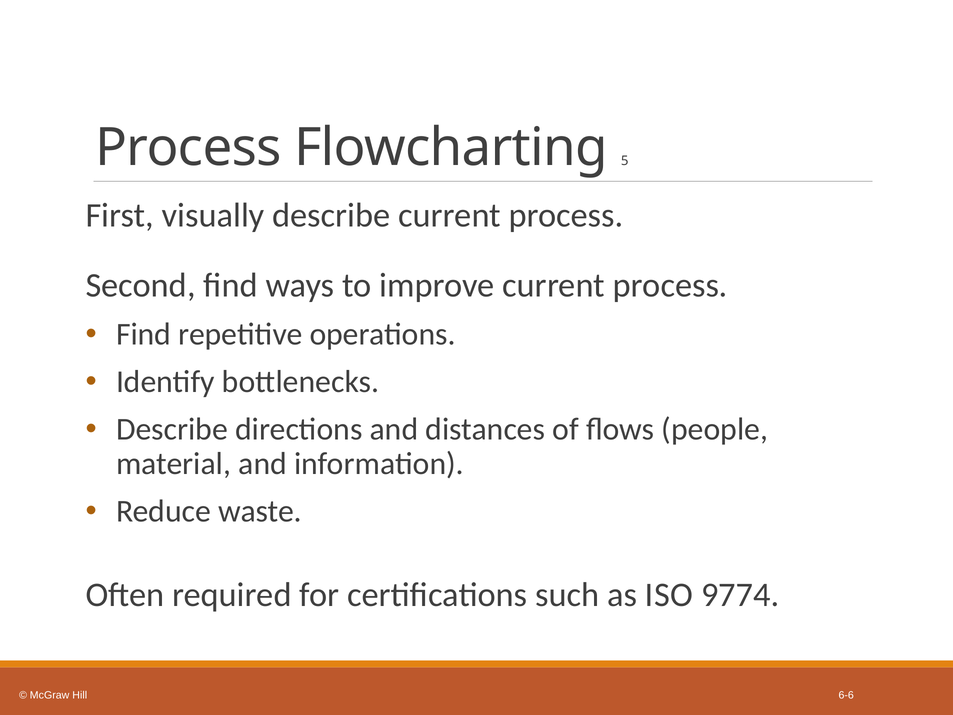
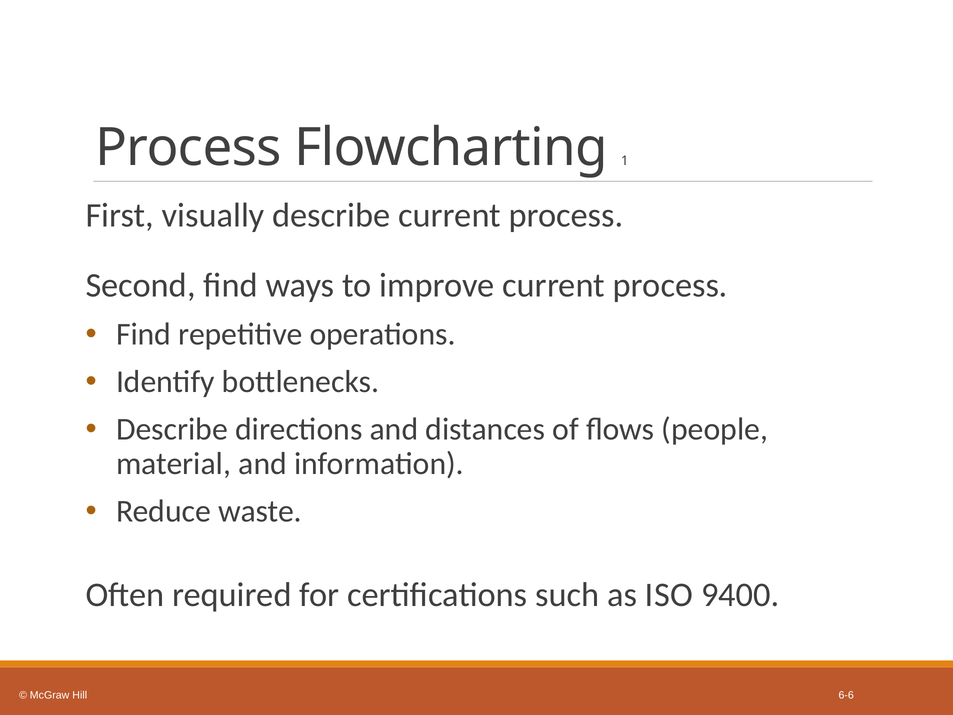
5: 5 -> 1 (625, 161)
9774: 9774 -> 9400 (740, 595)
